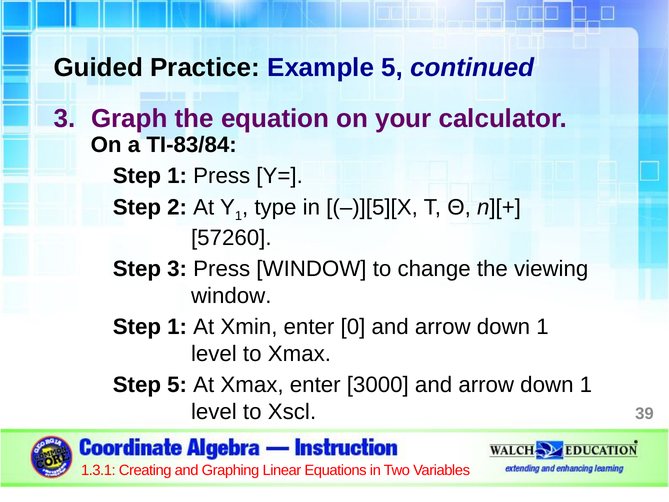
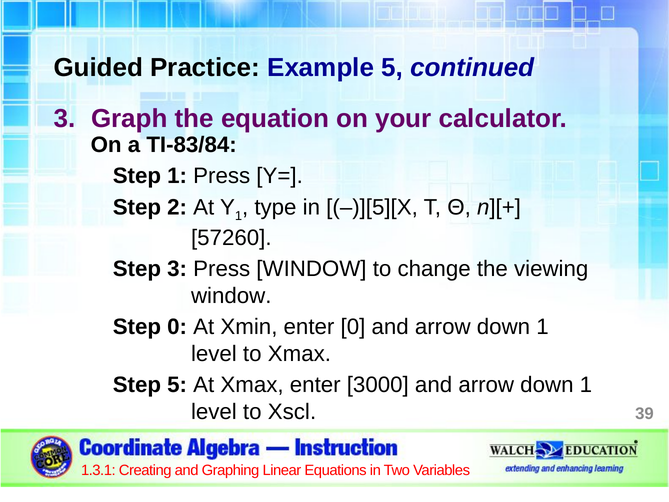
1: 1 -> 0 (177, 327)
